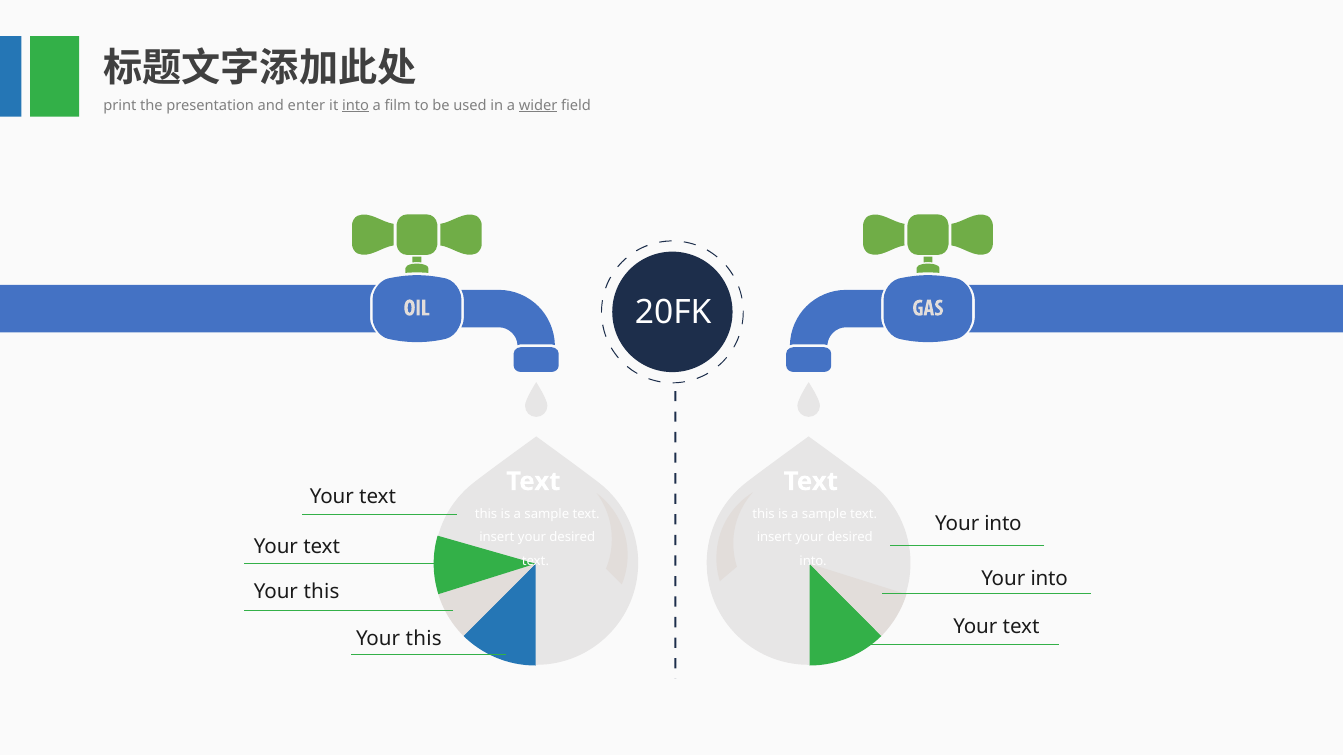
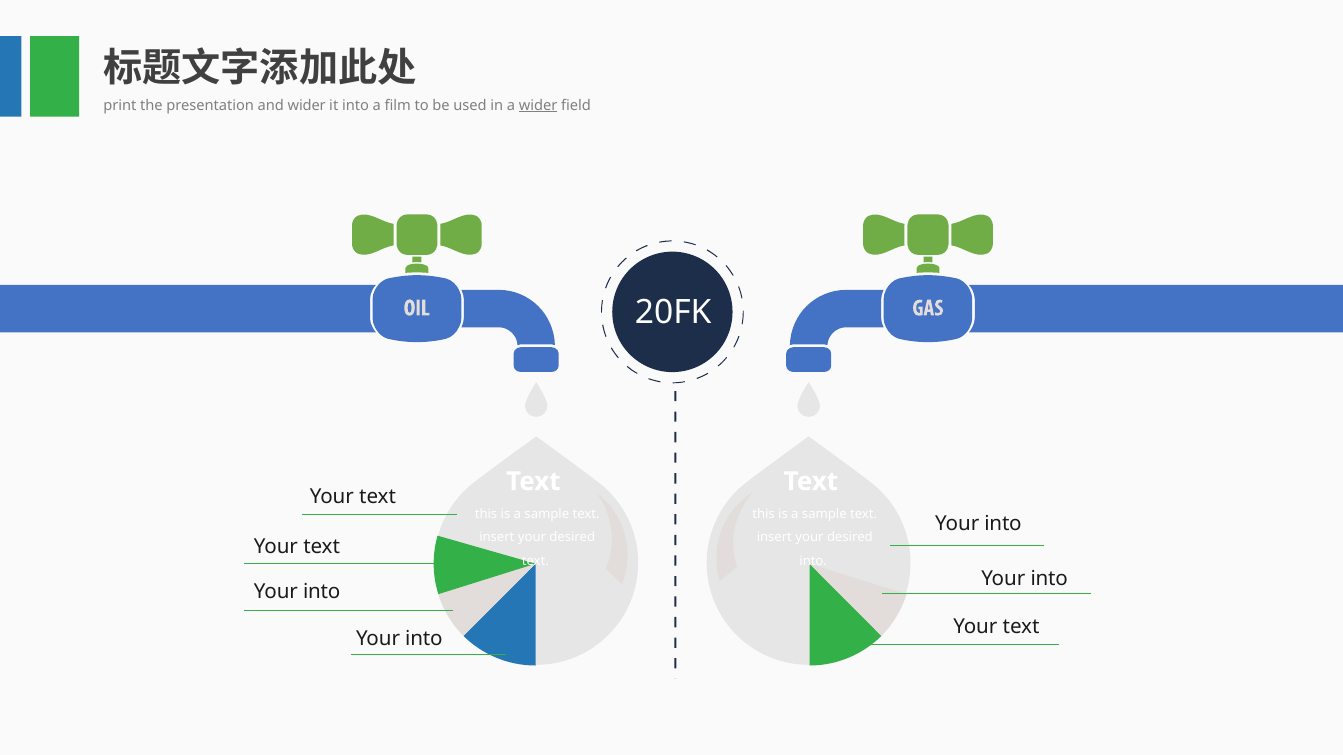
and enter: enter -> wider (307, 105)
into underline: present -> none (356, 105)
this: this -> into (322, 592)
this: this -> into (424, 639)
